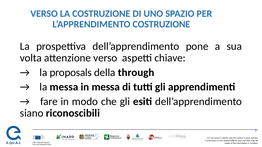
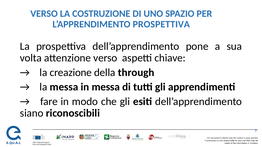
L’APPRENDIMENTO COSTRUZIONE: COSTRUZIONE -> PROSPETTIVA (161, 24)
proposals: proposals -> creazione (71, 73)
